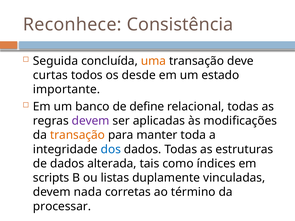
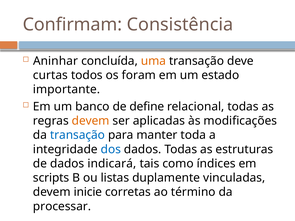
Reconhece: Reconhece -> Confirmam (72, 25)
Seguida: Seguida -> Aninhar (55, 61)
desde: desde -> foram (139, 75)
devem colour: purple -> orange (91, 121)
transação colour: orange -> blue (77, 135)
alterada: alterada -> indicará (112, 164)
nada: nada -> inicie (88, 192)
